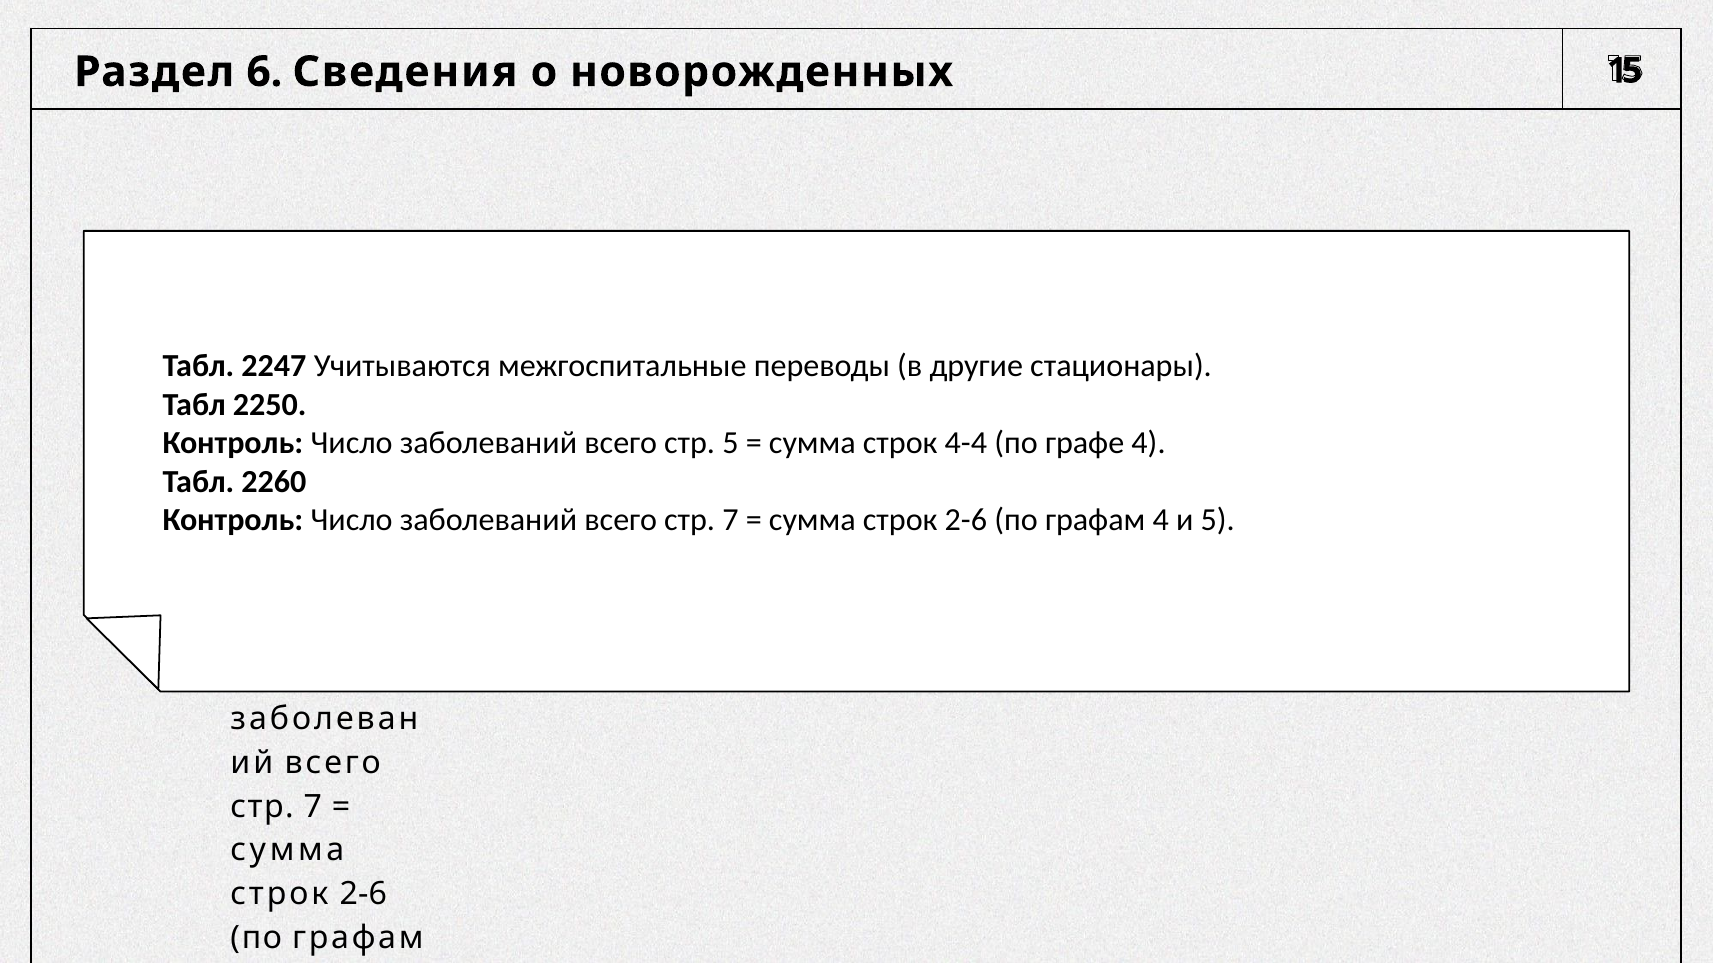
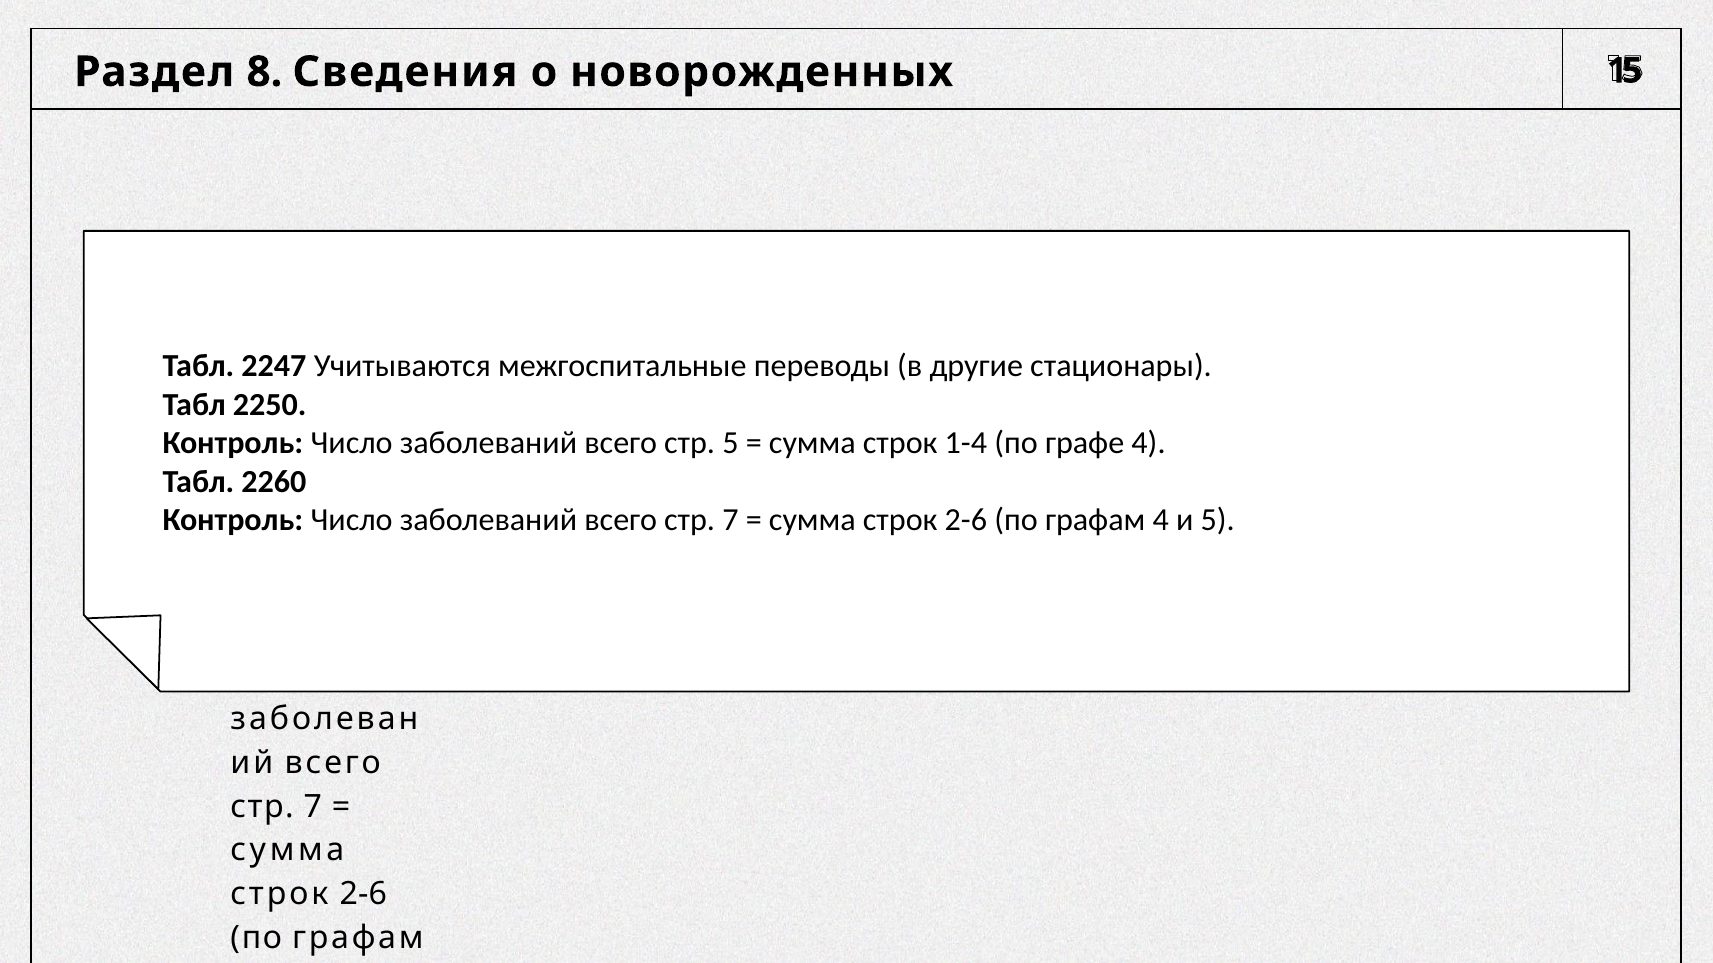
6: 6 -> 8 (264, 72)
4-4: 4-4 -> 1-4 (966, 444)
